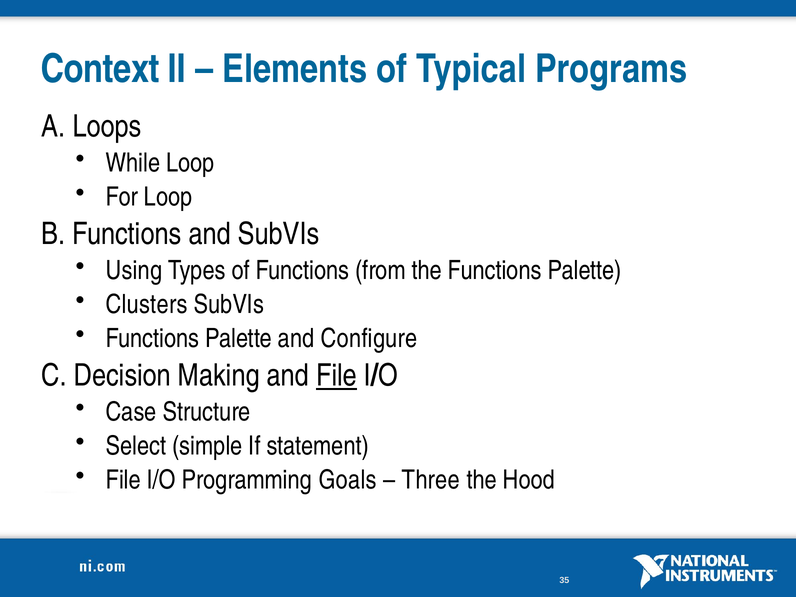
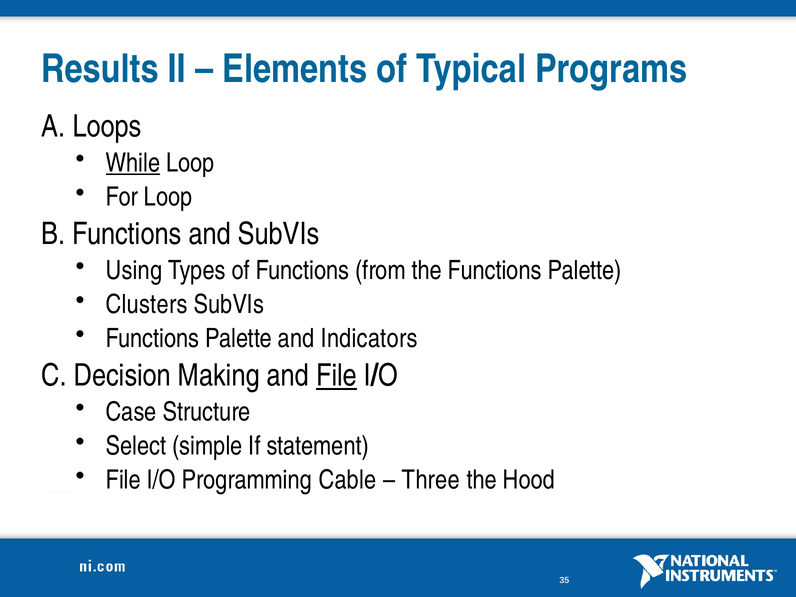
Context: Context -> Results (100, 69)
While underline: none -> present (133, 163)
Configure: Configure -> Indicators (369, 338)
Goals: Goals -> Cable (348, 480)
